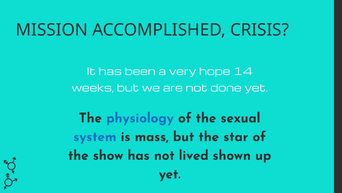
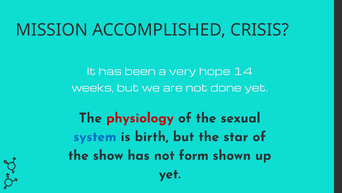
physiology colour: blue -> red (140, 118)
mass: mass -> birth (152, 136)
lived: lived -> form (194, 155)
